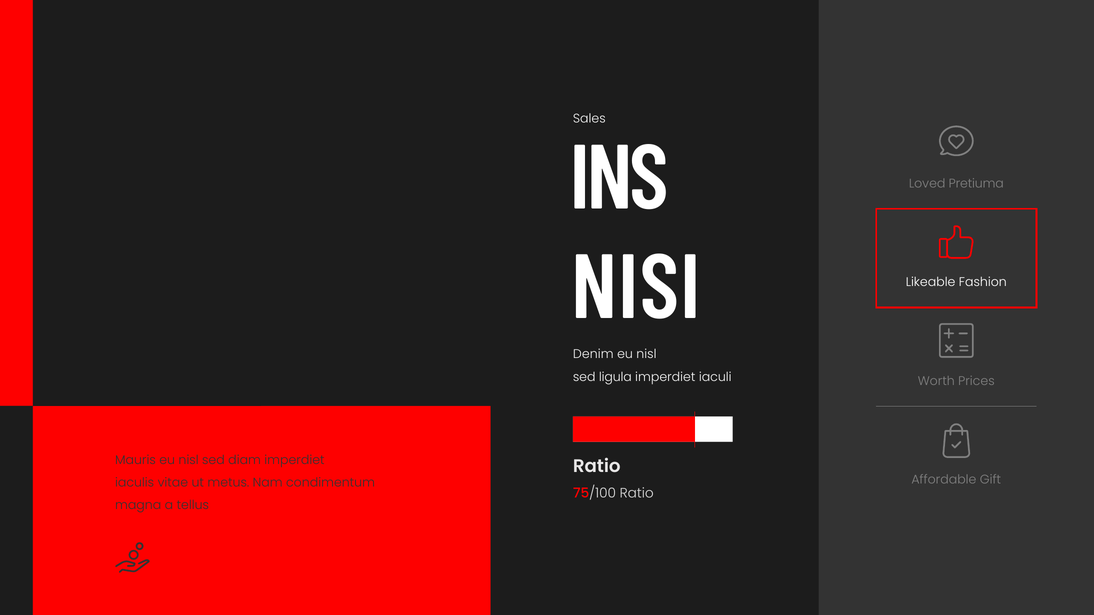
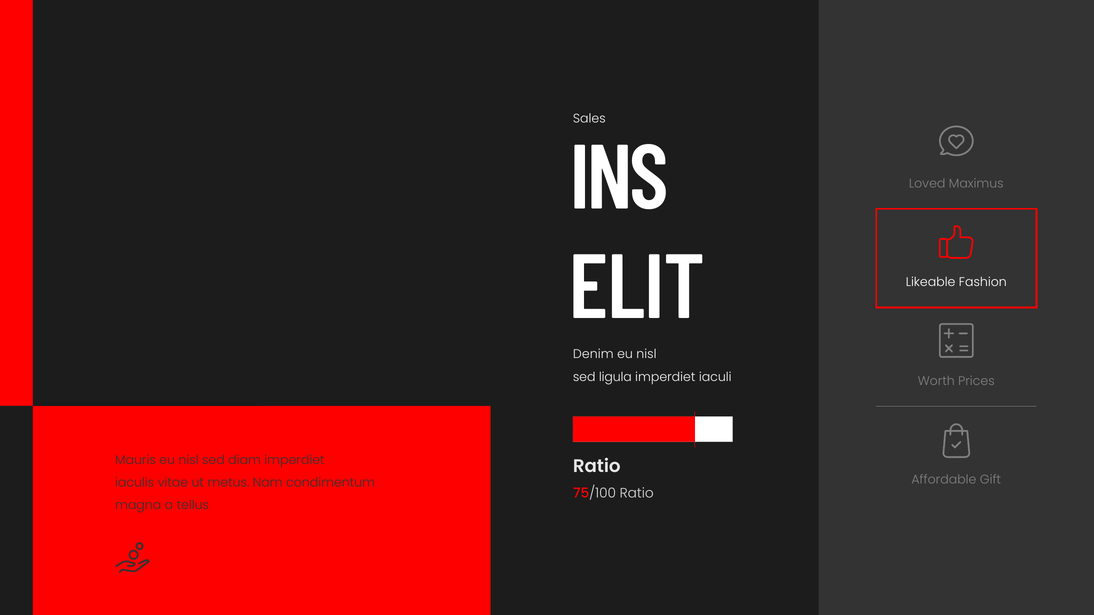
Pretiuma: Pretiuma -> Maximus (976, 184)
NISI: NISI -> ELIT (637, 288)
